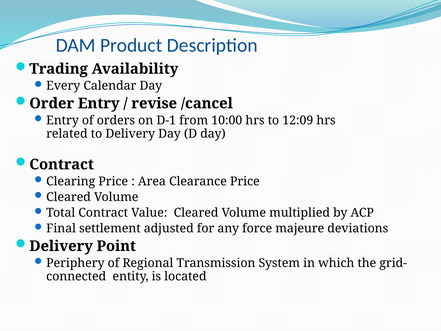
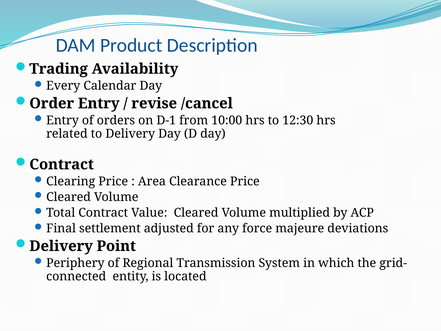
12:09: 12:09 -> 12:30 (298, 120)
